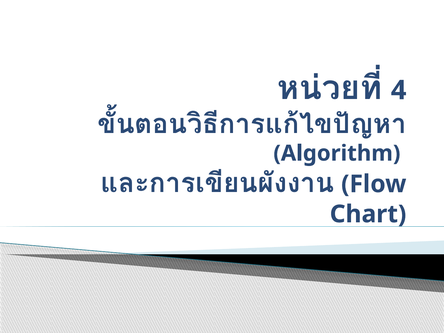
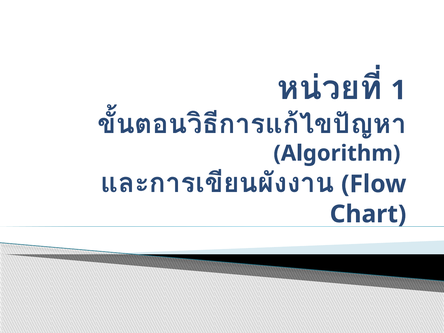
4: 4 -> 1 (399, 90)
